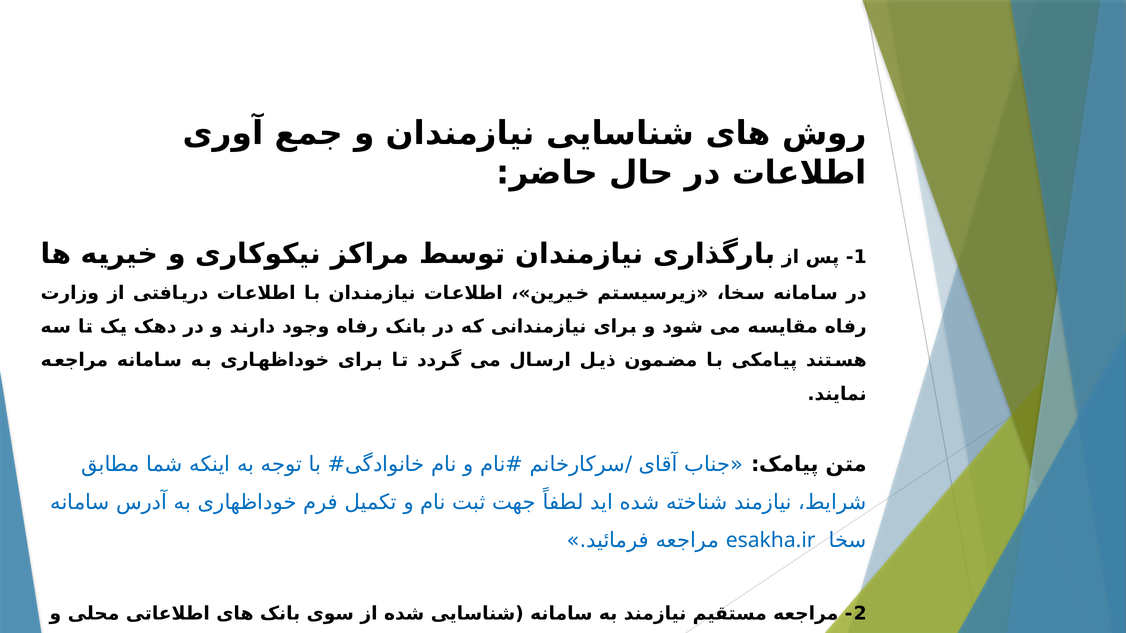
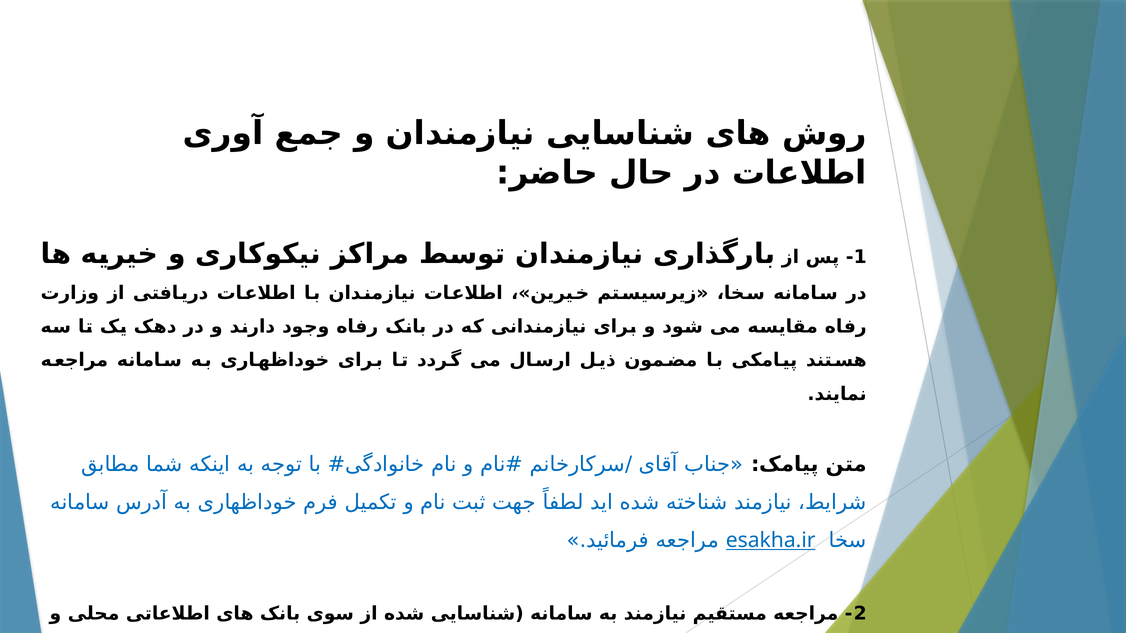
esakha.ir underline: none -> present (771, 541)
